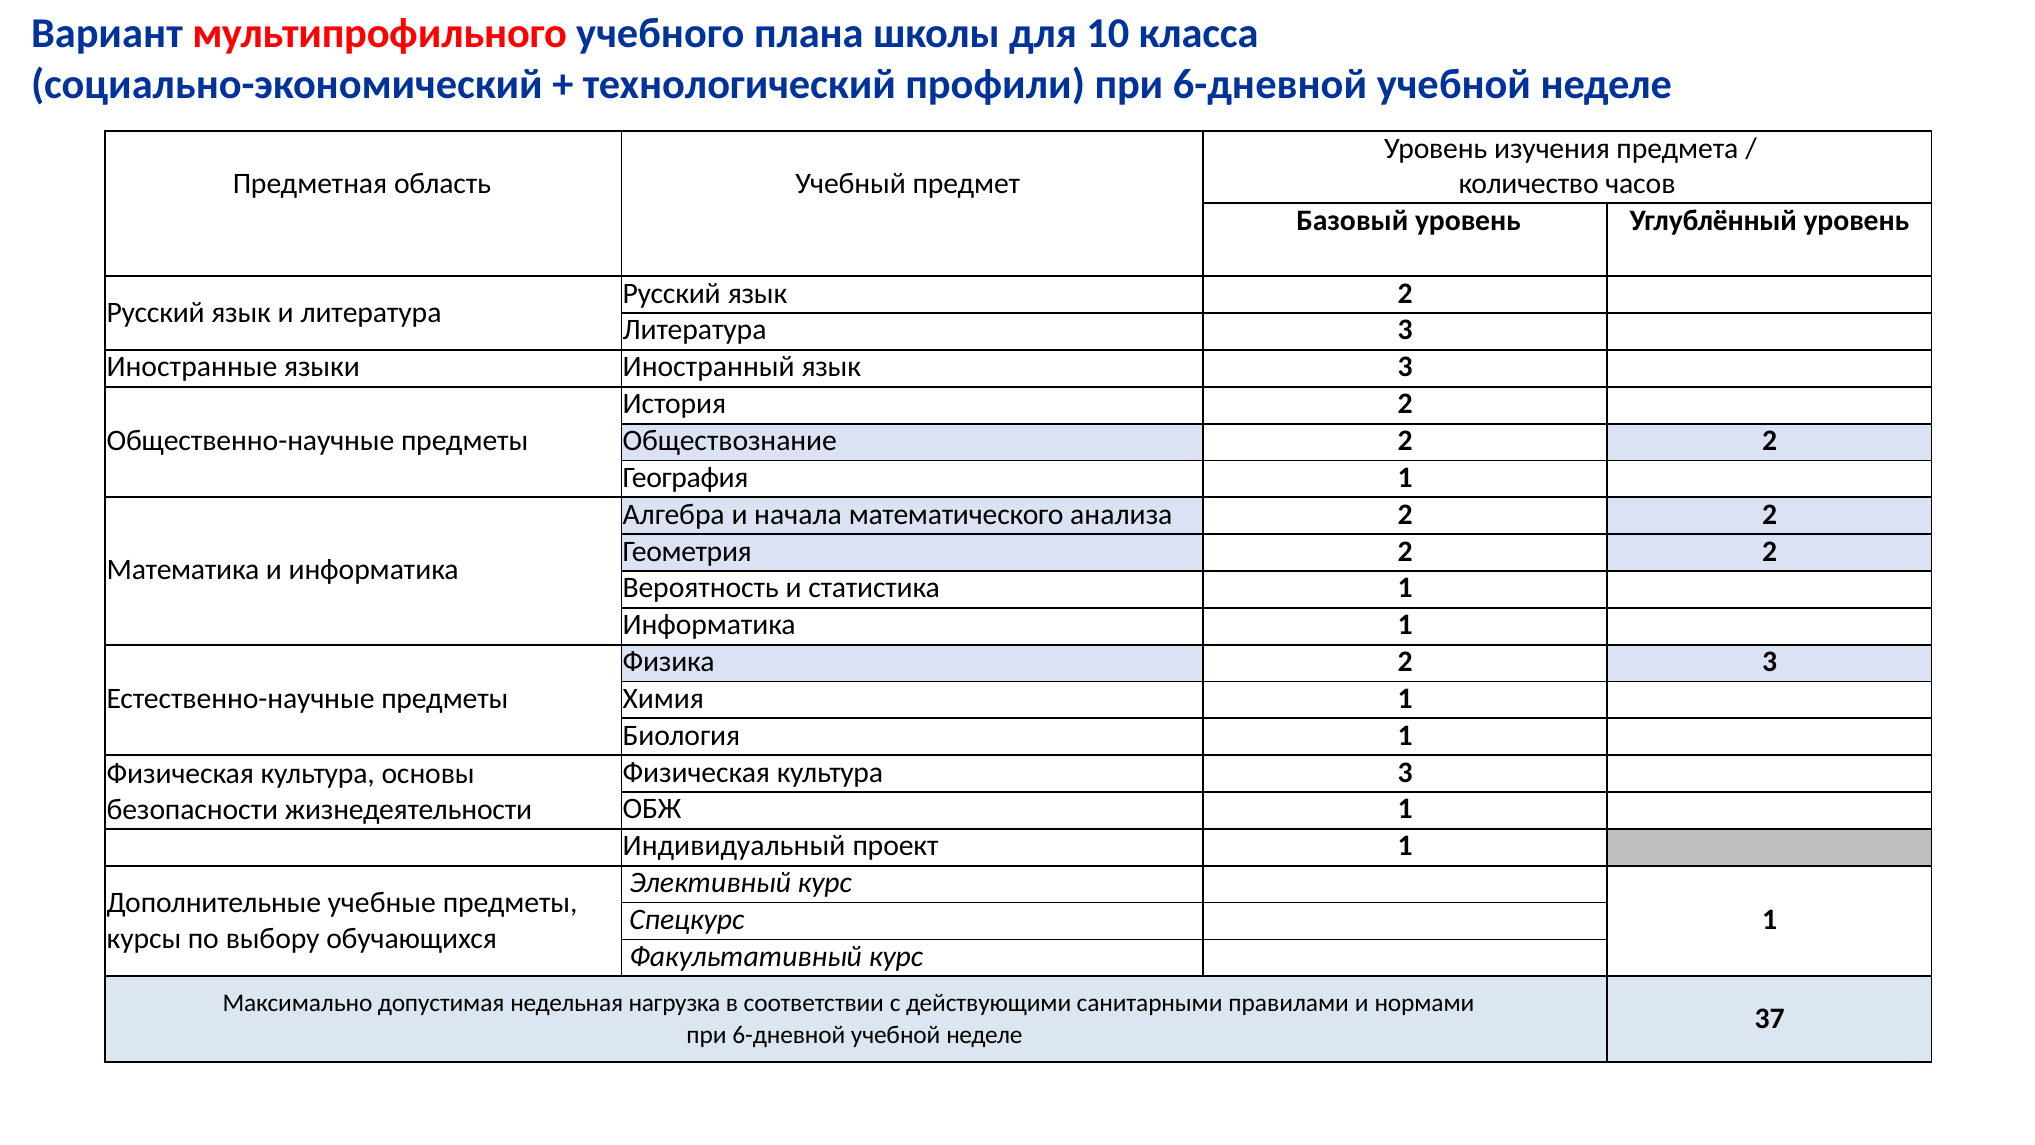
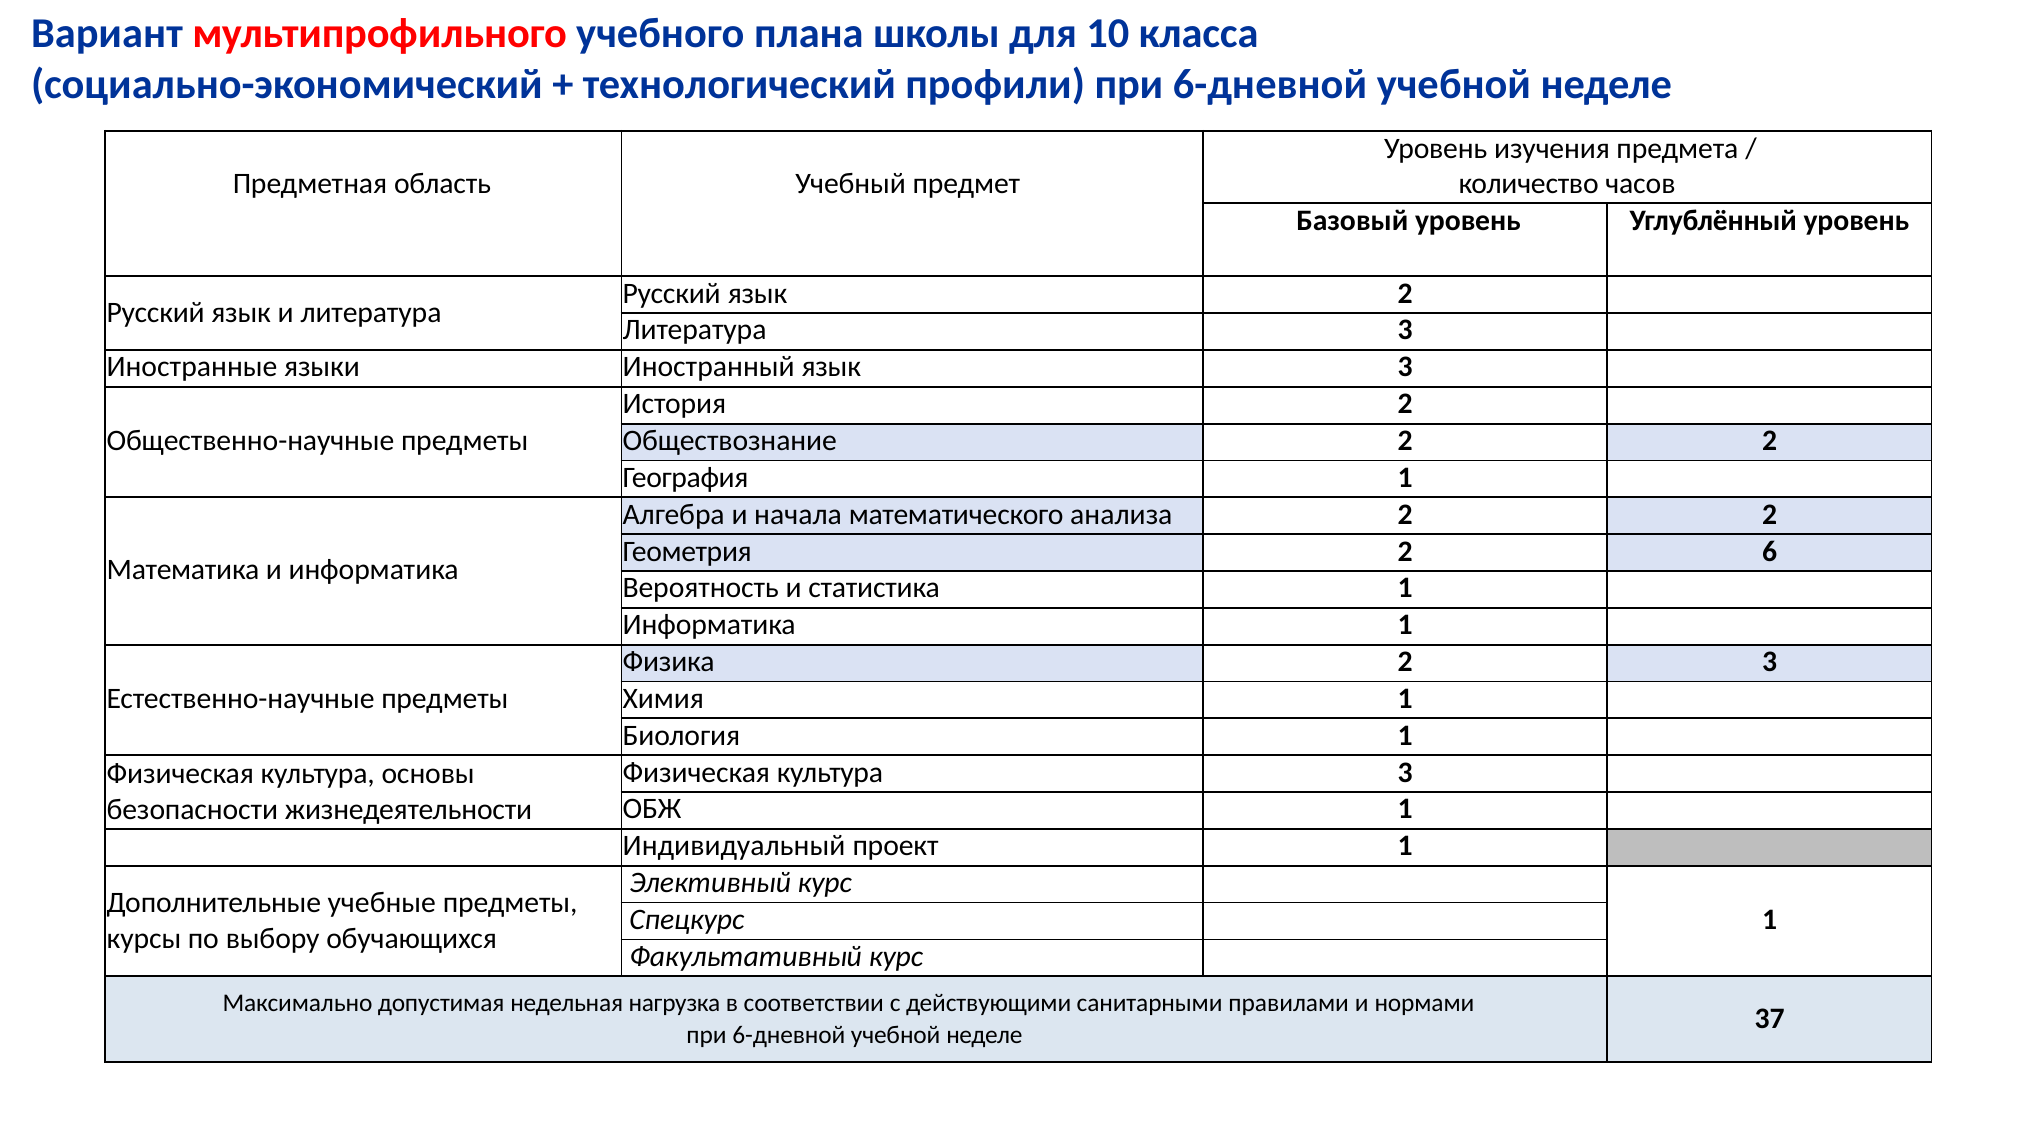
Геометрия 2 2: 2 -> 6 (1770, 551)
